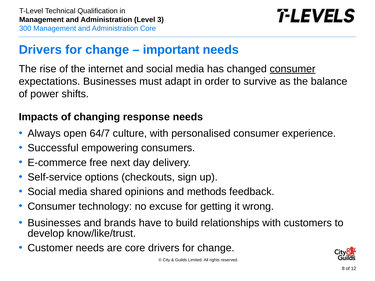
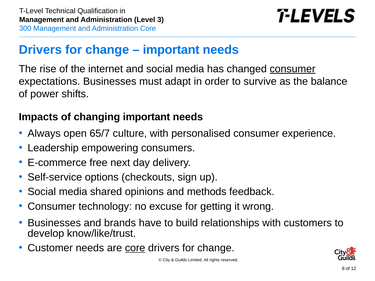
changing response: response -> important (146, 117)
64/7: 64/7 -> 65/7 (100, 134)
Successful: Successful -> Leadership (53, 148)
core underline: none -> present (135, 248)
